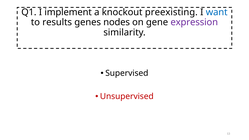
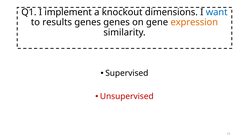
preexisting: preexisting -> dimensions (171, 12)
genes nodes: nodes -> genes (117, 22)
expression colour: purple -> orange (194, 22)
